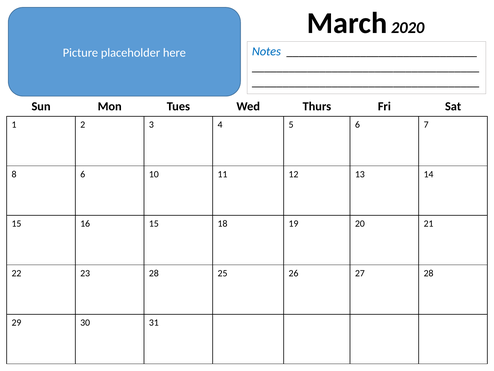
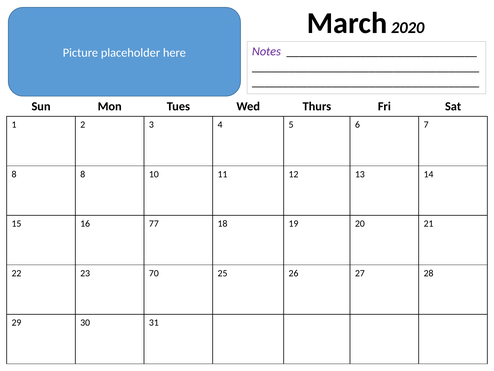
Notes colour: blue -> purple (266, 51)
8 6: 6 -> 8 (83, 174)
16 15: 15 -> 77 (154, 224)
23 28: 28 -> 70 (154, 273)
